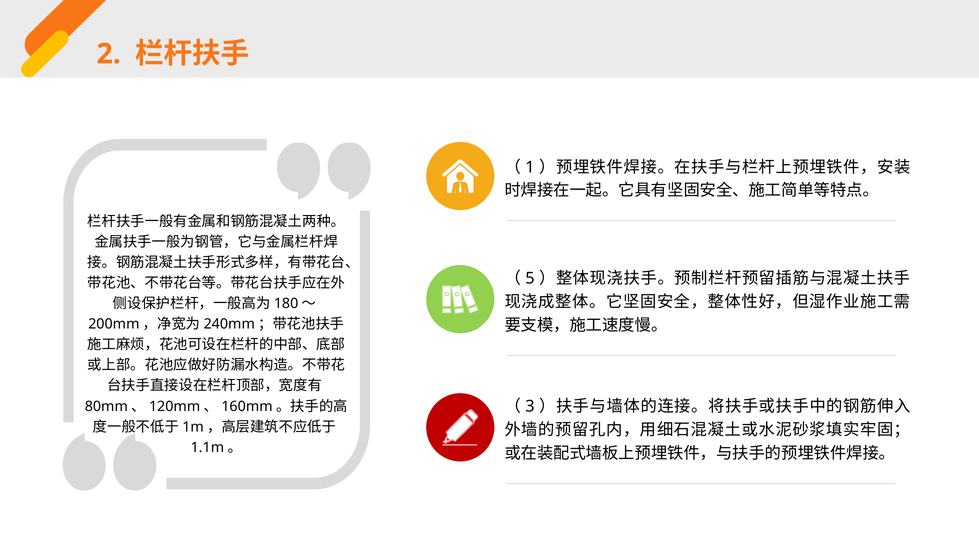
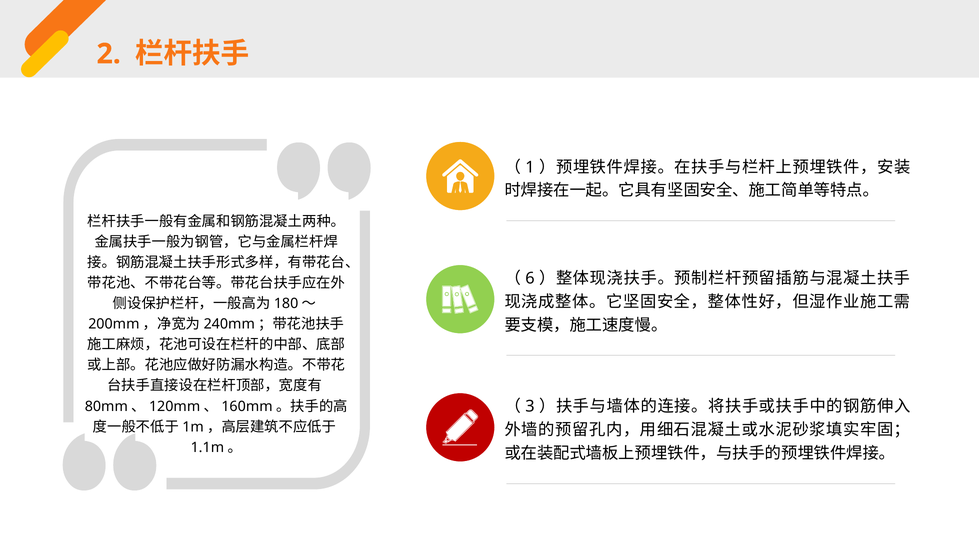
5: 5 -> 6 (530, 279)
